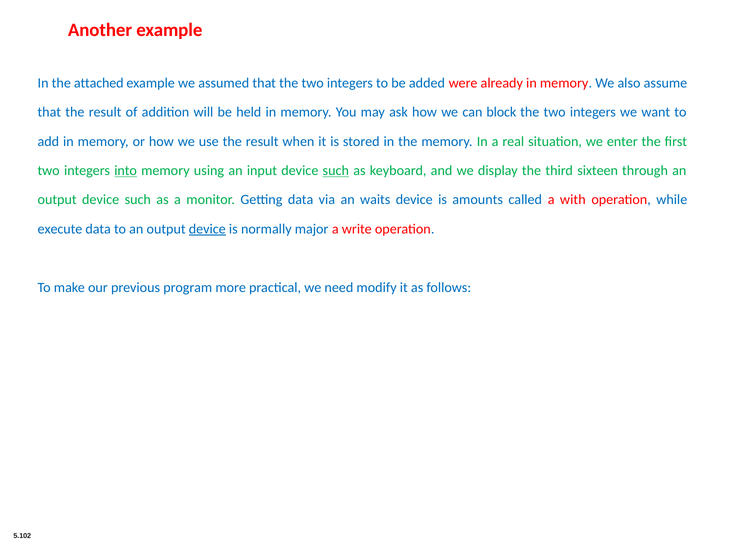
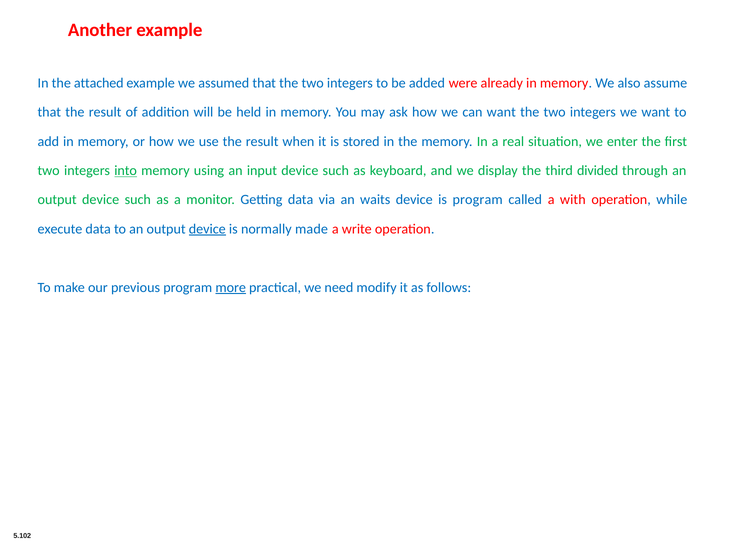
can block: block -> want (501, 112)
such underline: present -> none (336, 171)
sixteen: sixteen -> divided (598, 171)
is amounts: amounts -> program (478, 200)
major: major -> made (312, 229)
more underline: none -> present (231, 288)
